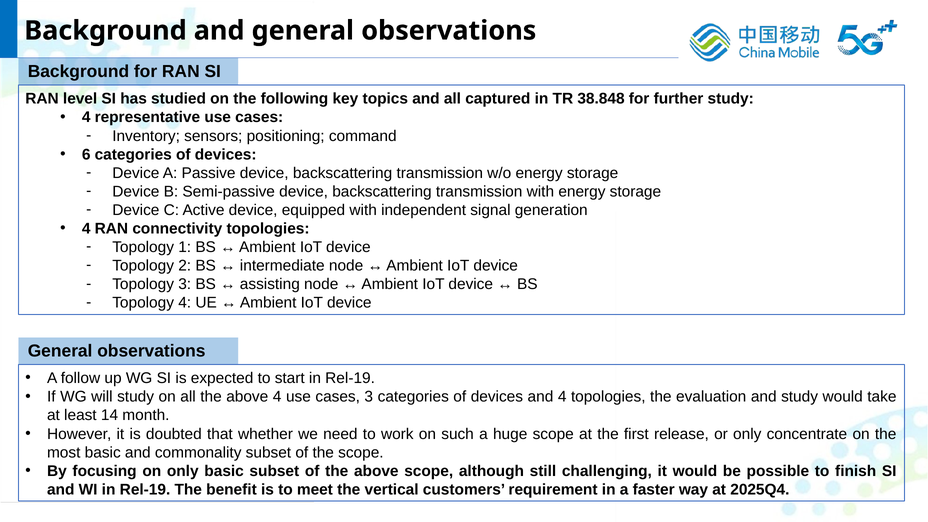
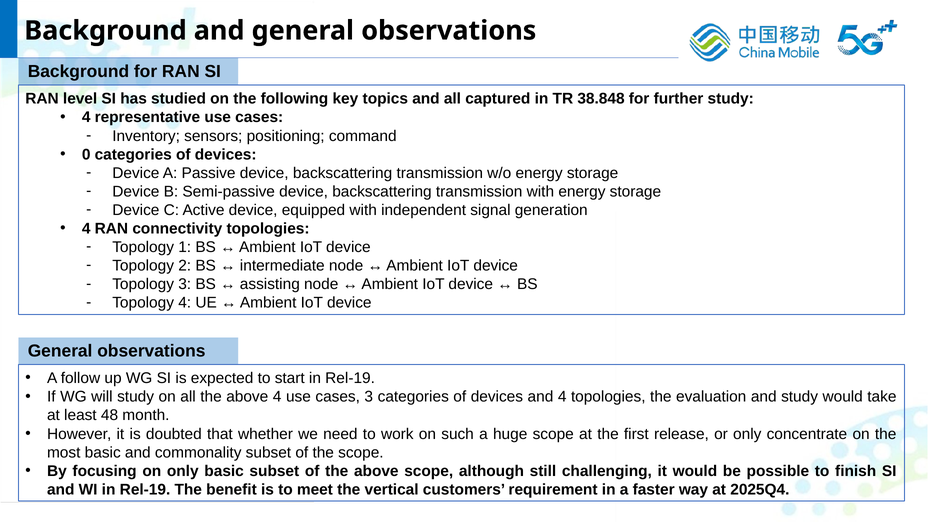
6: 6 -> 0 (86, 154)
14: 14 -> 48 (110, 415)
